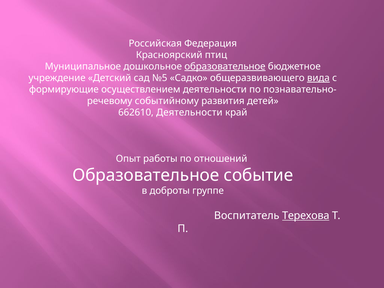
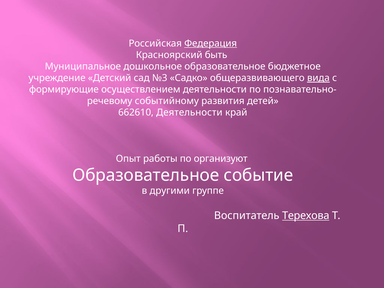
Федерация underline: none -> present (211, 43)
птиц: птиц -> быть (216, 55)
образовательное underline: present -> none (225, 66)
№5: №5 -> №3 (160, 78)
отношений: отношений -> организуют (221, 159)
доброты: доброты -> другими (170, 191)
